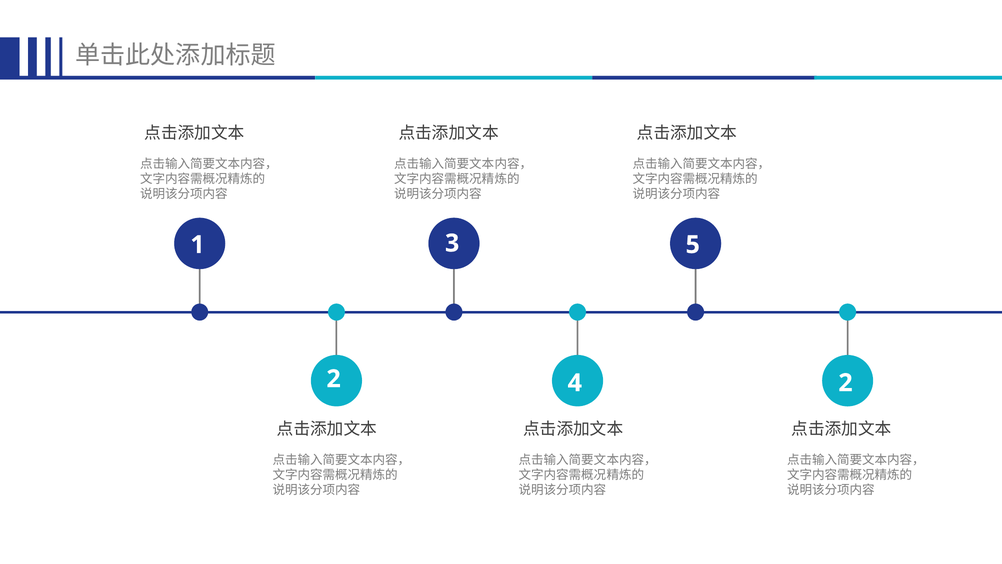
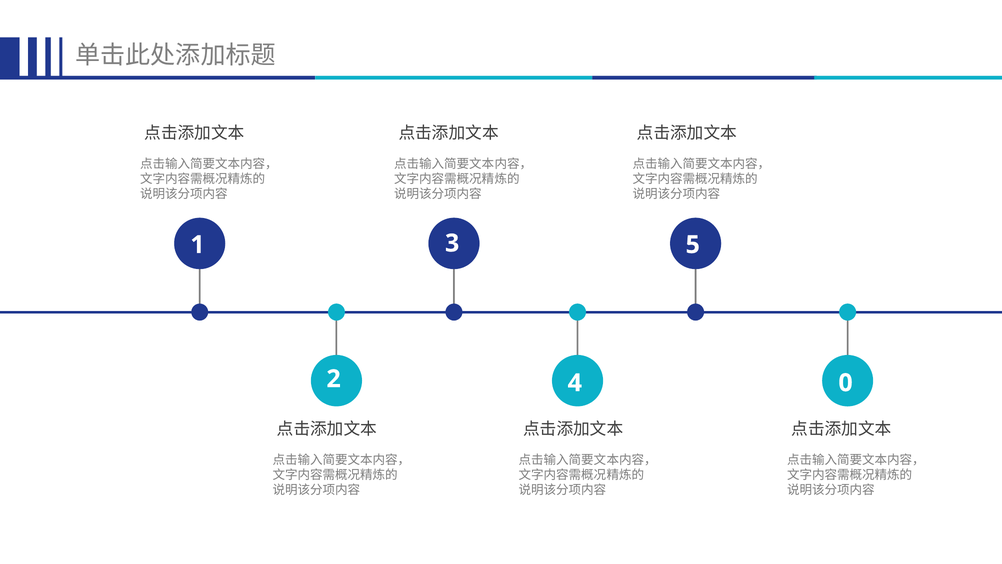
4 2: 2 -> 0 (846, 383)
